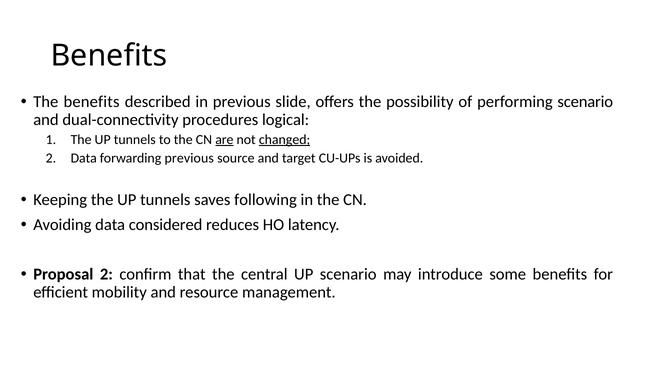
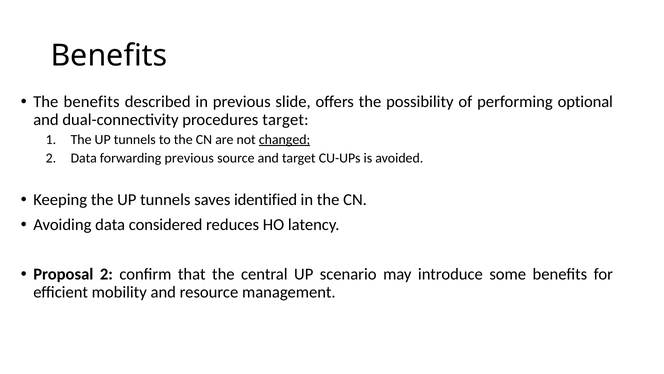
performing scenario: scenario -> optional (585, 102)
procedures logical: logical -> target (285, 119)
are underline: present -> none (224, 139)
following: following -> identified (266, 200)
